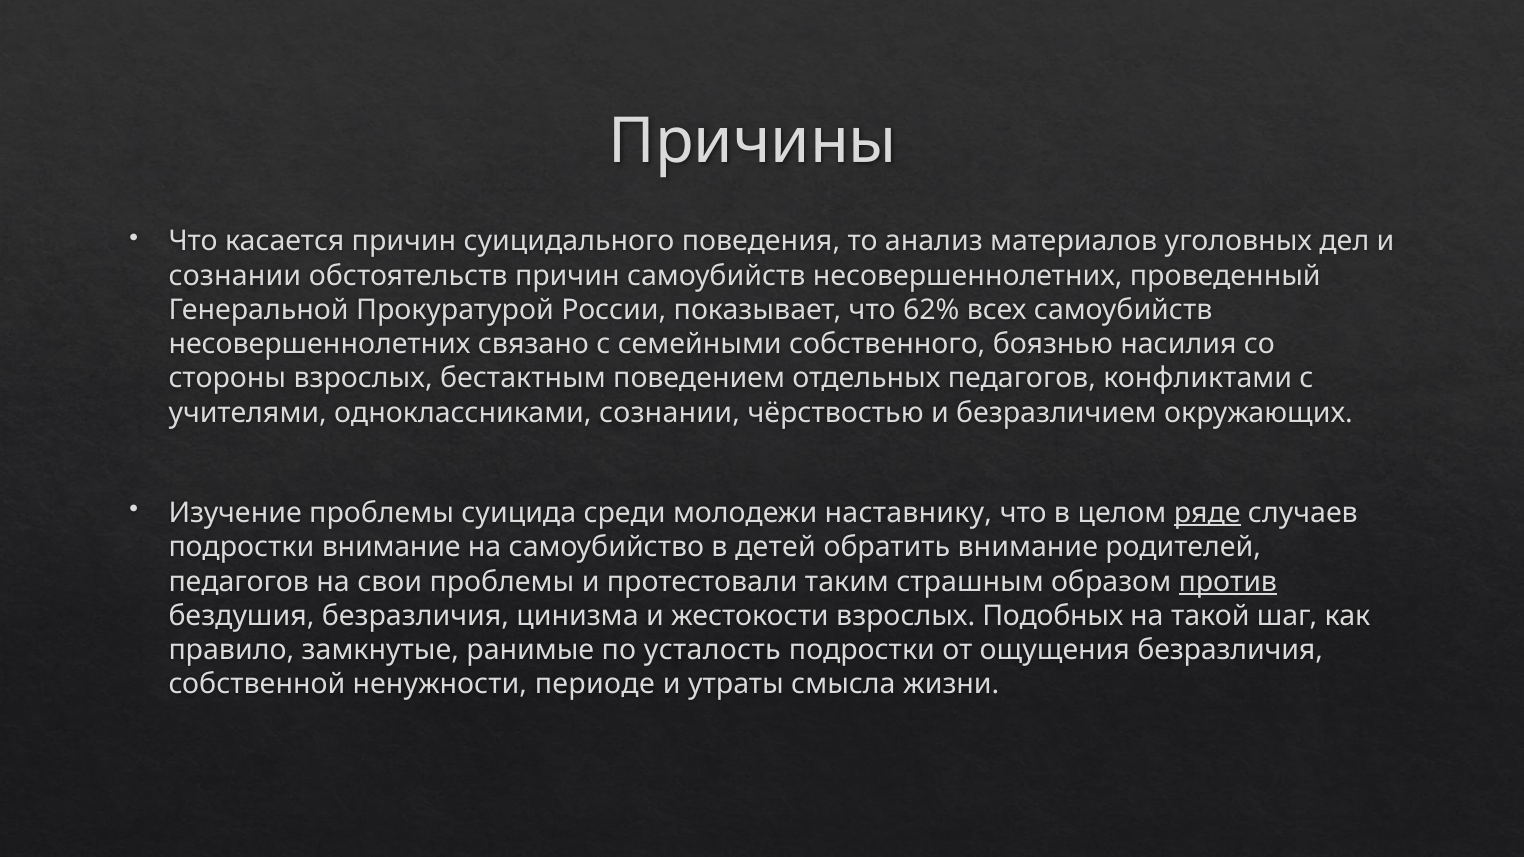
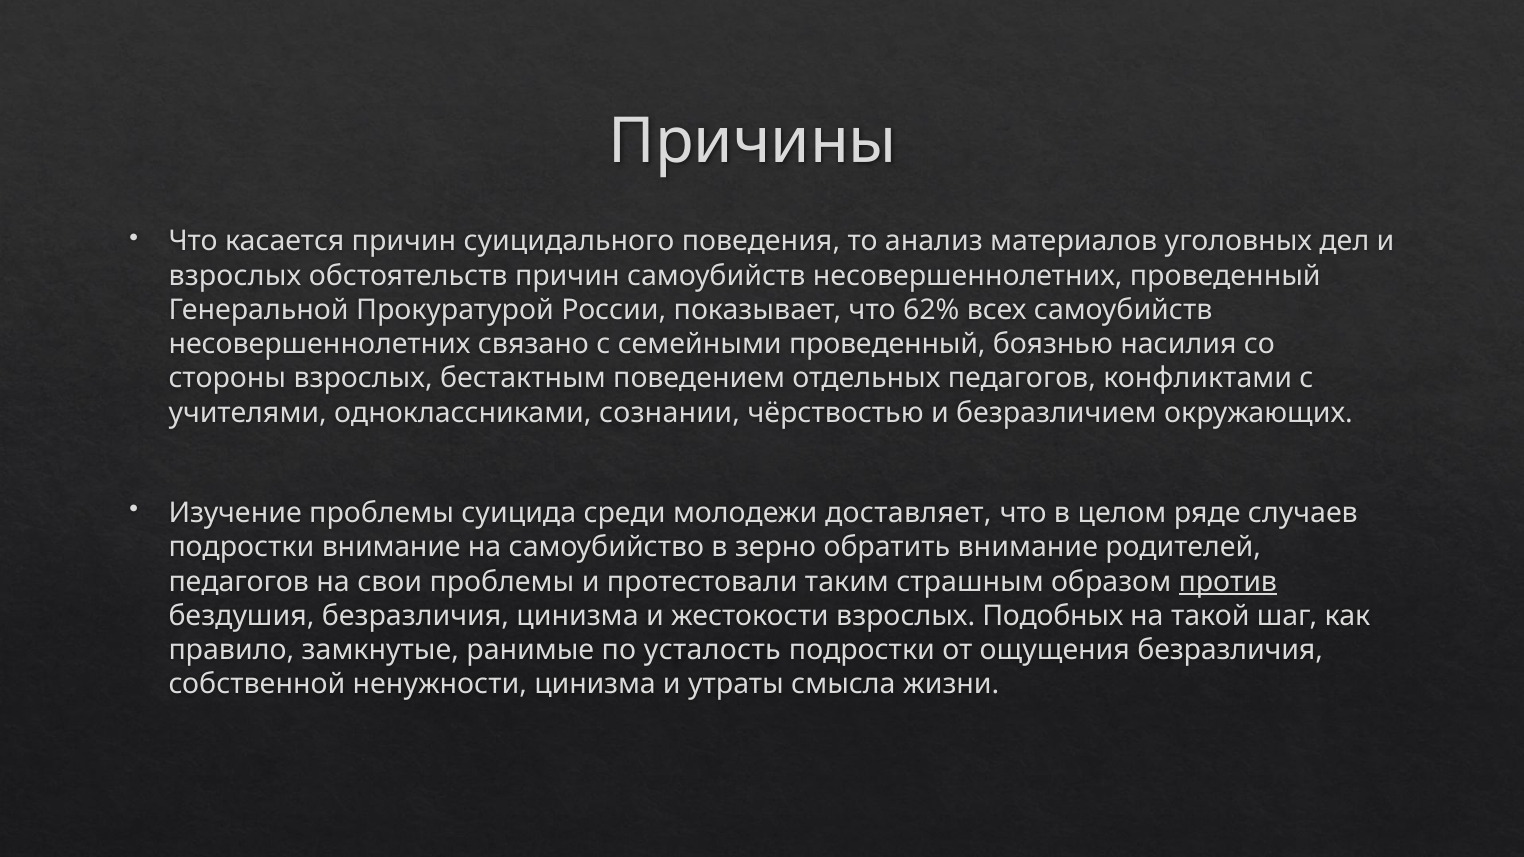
сознании: сознании -> взрослых (235, 276)
семейными собственного: собственного -> проведенный (887, 344)
наставнику: наставнику -> доставляет (908, 513)
ряде underline: present -> none (1207, 513)
детей: детей -> зерно (776, 547)
ненужности периоде: периоде -> цинизма (595, 685)
